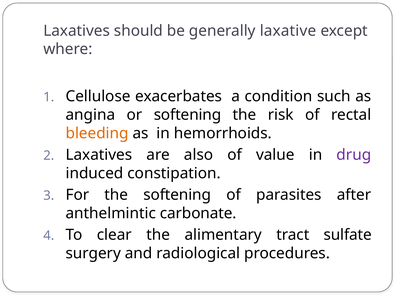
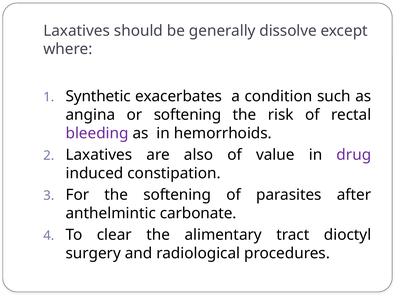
laxative: laxative -> dissolve (288, 31)
Cellulose: Cellulose -> Synthetic (98, 96)
bleeding colour: orange -> purple (97, 133)
sulfate: sulfate -> dioctyl (348, 235)
